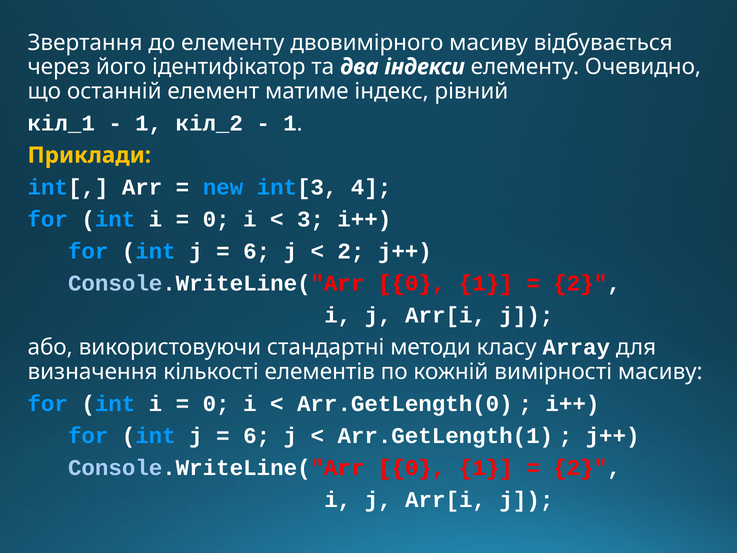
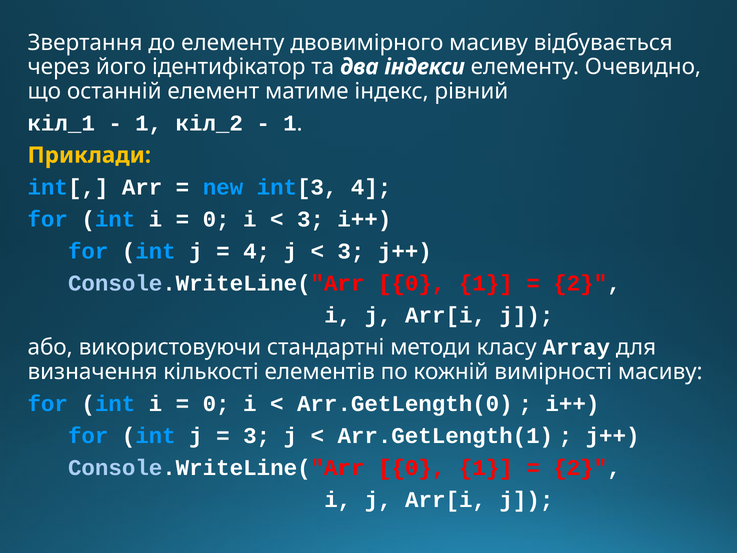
6: 6 -> 4 (257, 251)
2: 2 -> 3 (351, 251)
6: 6 -> 3 (257, 436)
